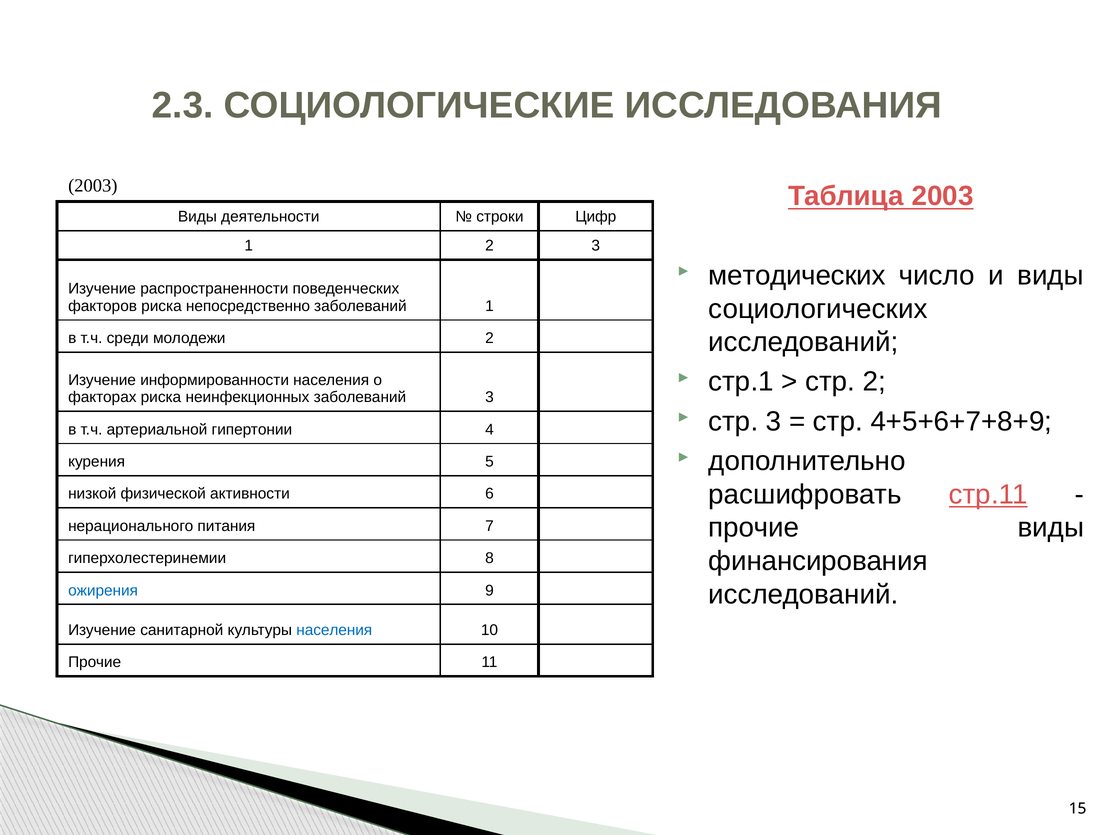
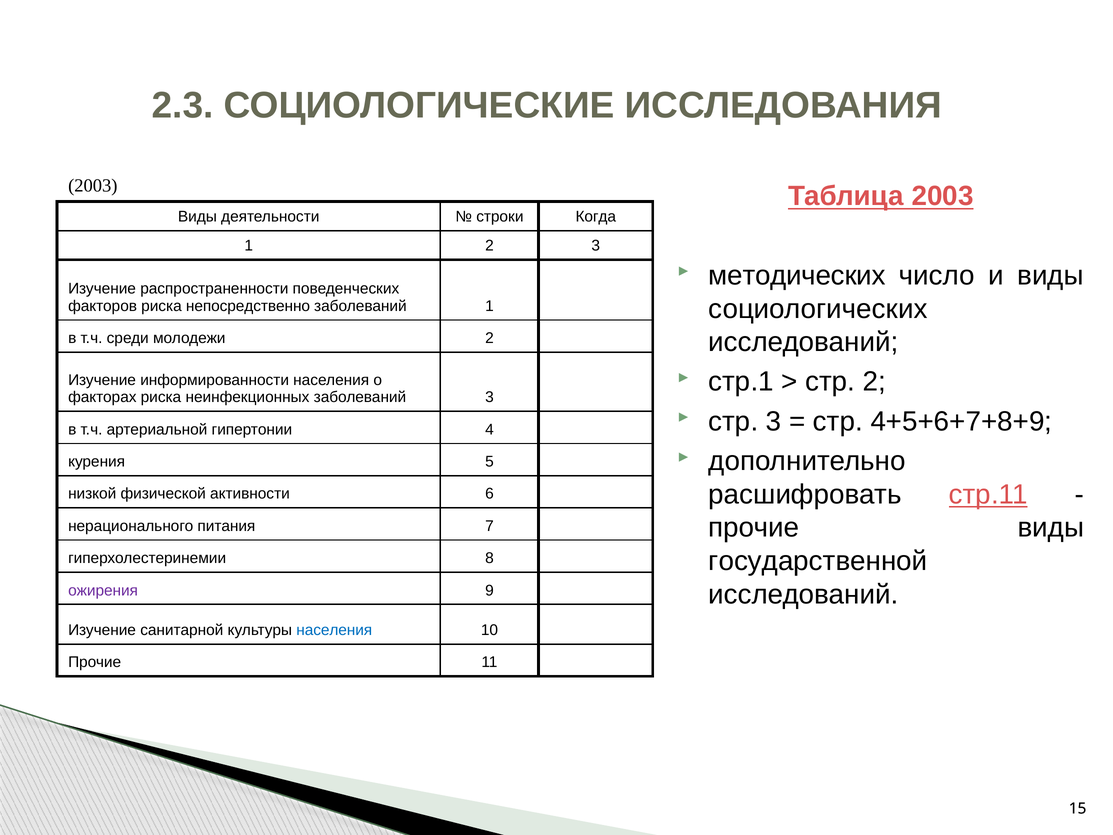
Цифр: Цифр -> Когда (596, 217)
финансирования: финансирования -> государственной (818, 561)
ожирения colour: blue -> purple (103, 590)
